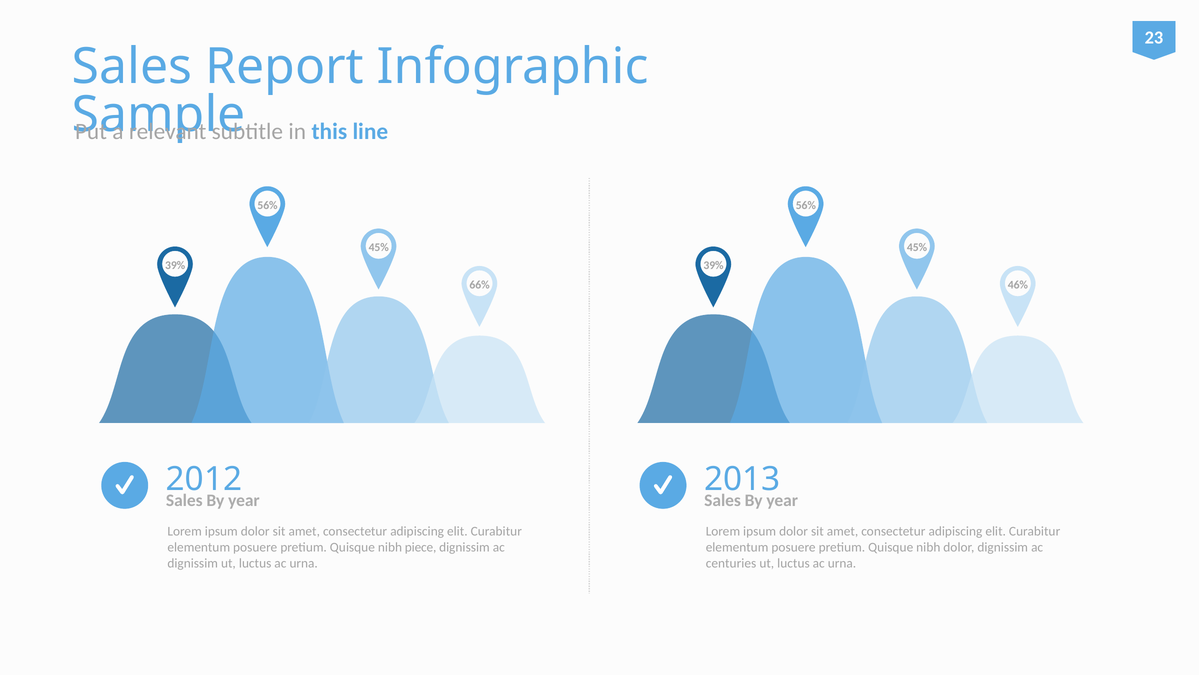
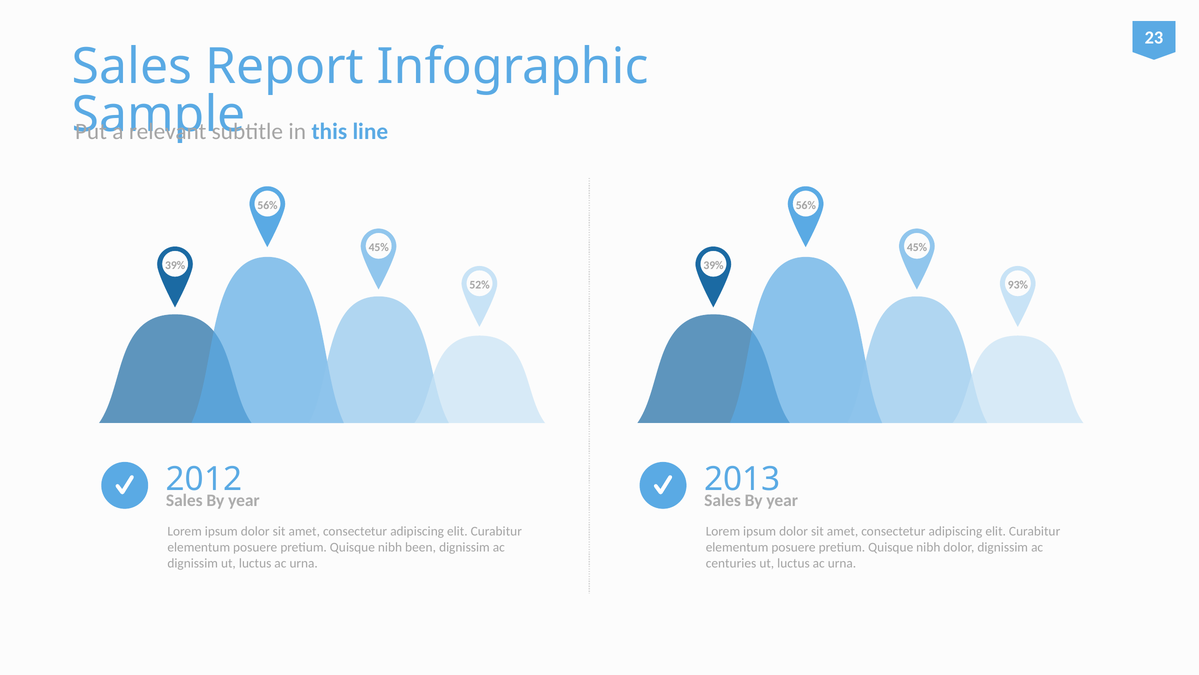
66%: 66% -> 52% (480, 285)
46%: 46% -> 93% (1018, 285)
piece: piece -> been (421, 547)
